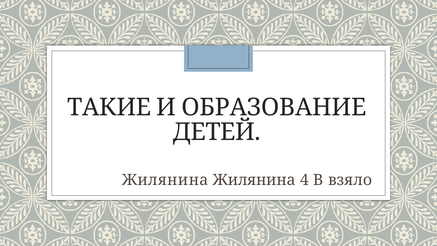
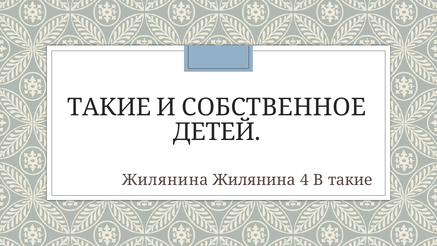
ОБРАЗОВАНИЕ: ОБРАЗОВАНИЕ -> СОБСТВЕННОЕ (274, 107)
В взяло: взяло -> такие (350, 180)
